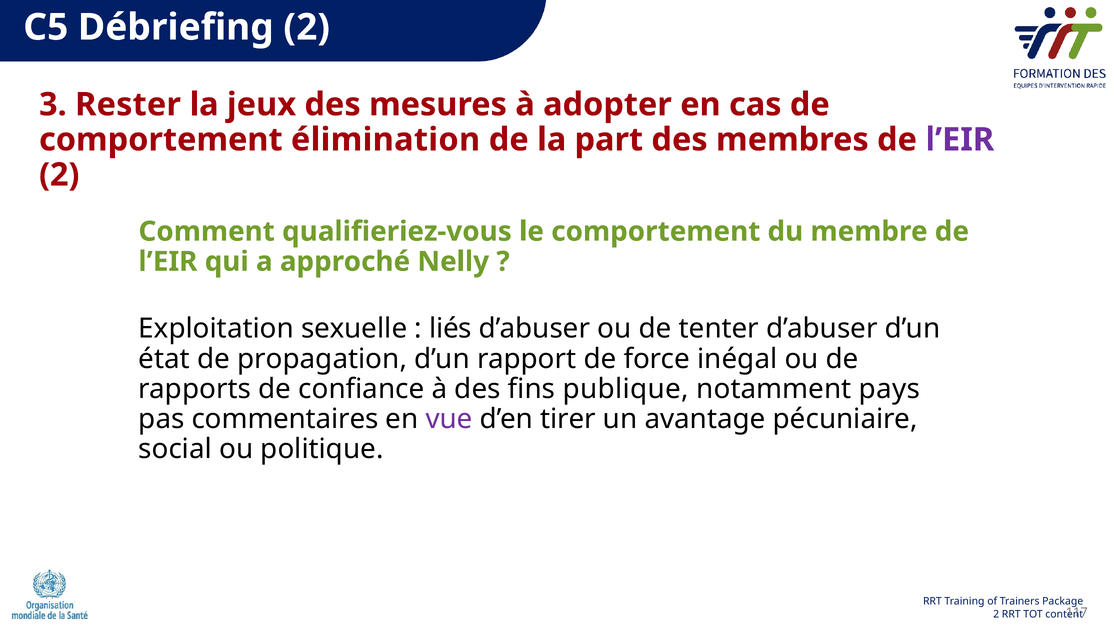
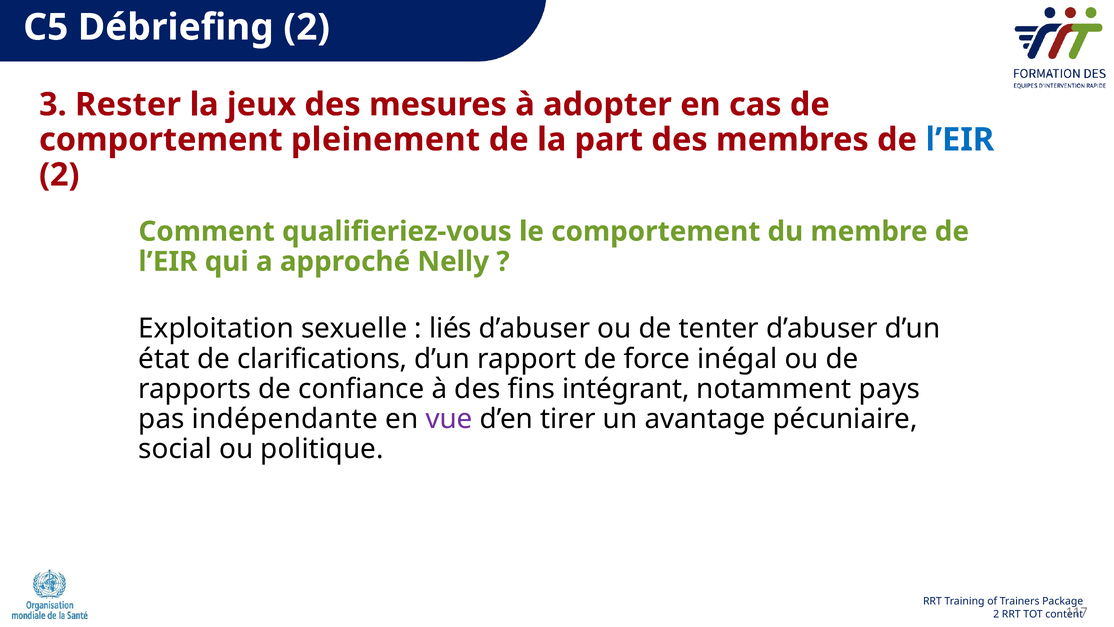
élimination: élimination -> pleinement (386, 140)
l’EIR colour: purple -> blue (960, 140)
propagation: propagation -> clarifications (322, 359)
publique: publique -> intégrant (626, 389)
commentaires: commentaires -> indépendante (285, 419)
